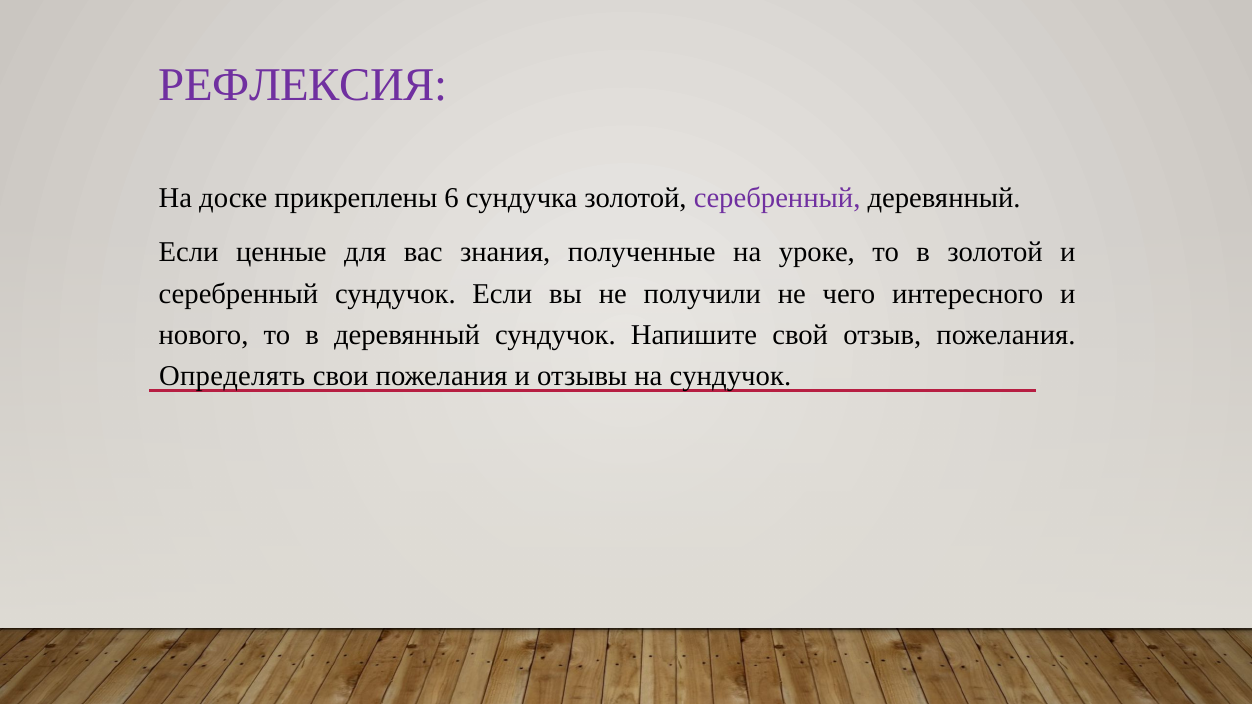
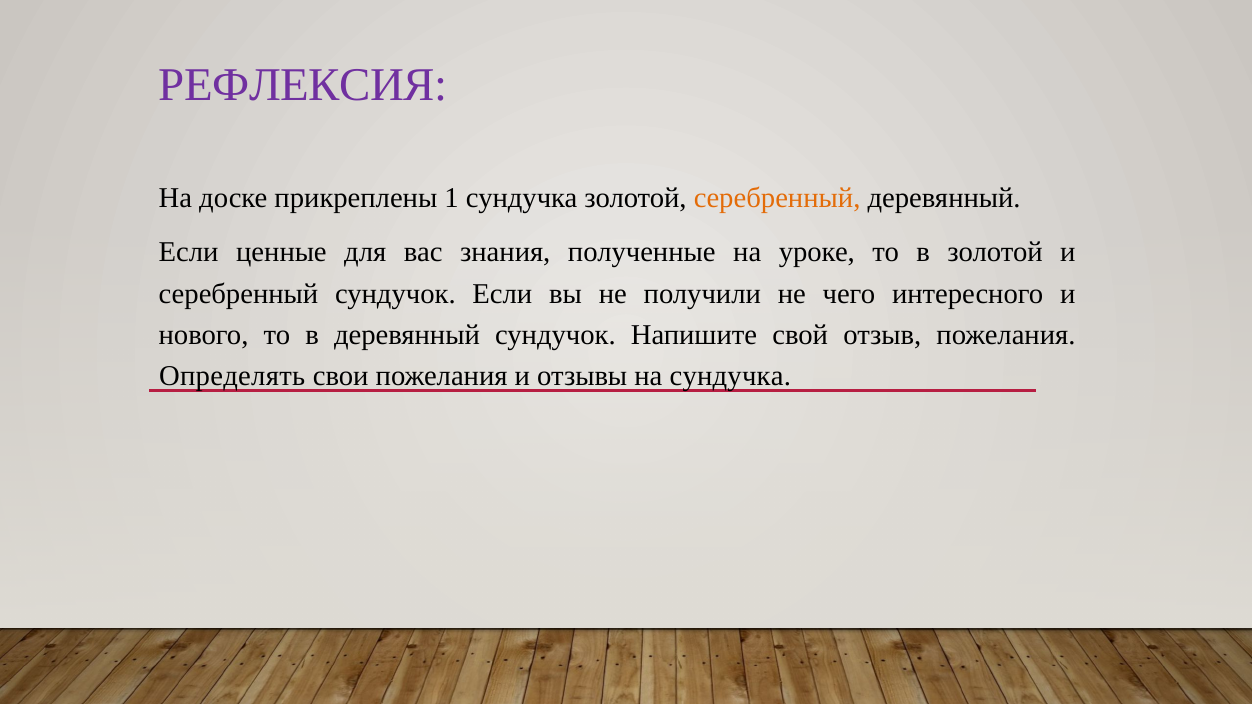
6: 6 -> 1 (452, 198)
серебренный colour: purple -> orange (777, 198)
на сундучок: сундучок -> сундучка (730, 376)
